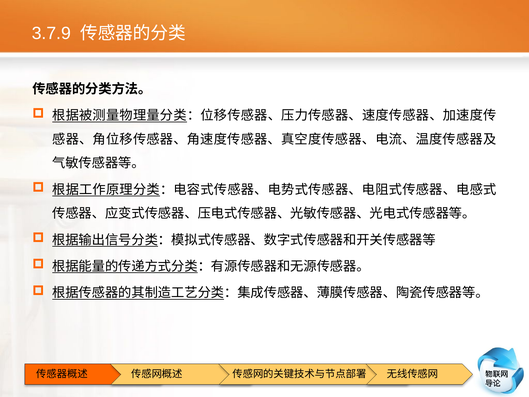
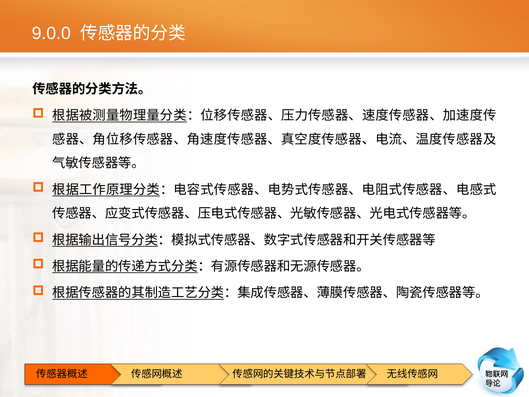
3.7.9: 3.7.9 -> 9.0.0 (51, 33)
